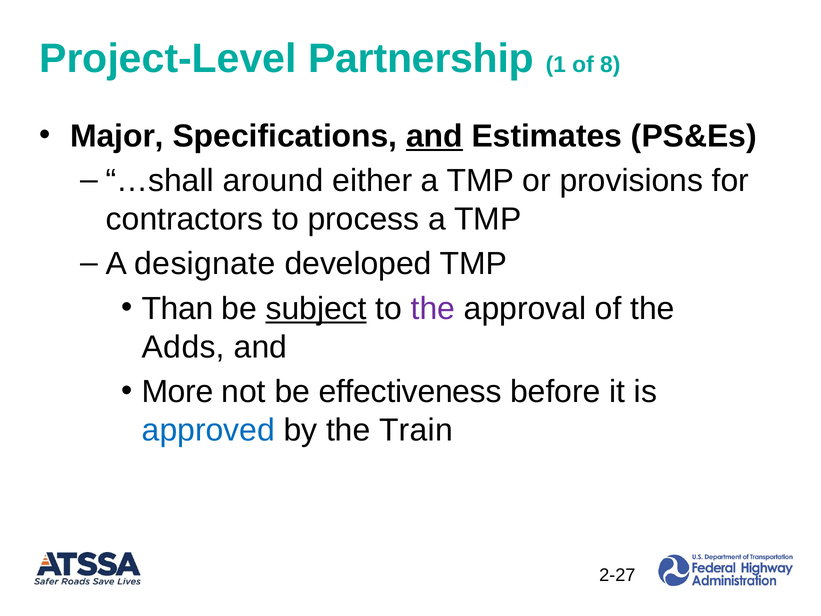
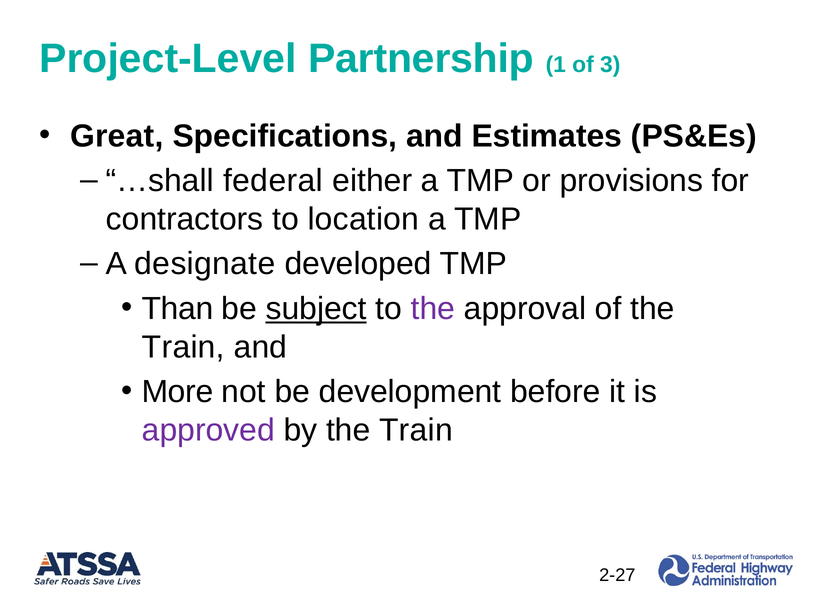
8: 8 -> 3 (610, 64)
Major: Major -> Great (117, 136)
and underline: present -> none (435, 136)
around: around -> federal (273, 181)
process: process -> location (363, 219)
Adds: Adds -> Train (183, 347)
effectiveness: effectiveness -> development (410, 392)
approved colour: blue -> purple (208, 430)
